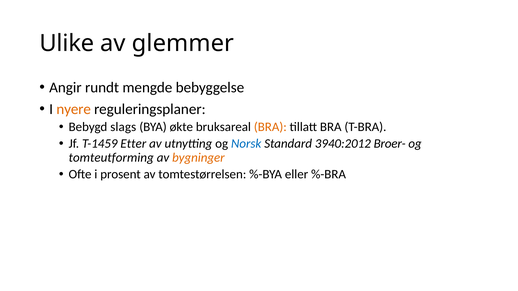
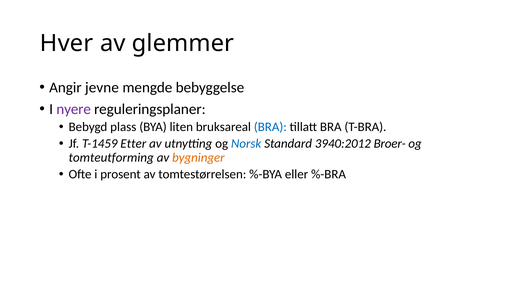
Ulike: Ulike -> Hver (67, 44)
rundt: rundt -> jevne (102, 88)
nyere colour: orange -> purple (74, 109)
slags: slags -> plass (123, 127)
økte: økte -> liten (181, 127)
BRA colour: orange -> blue (270, 127)
